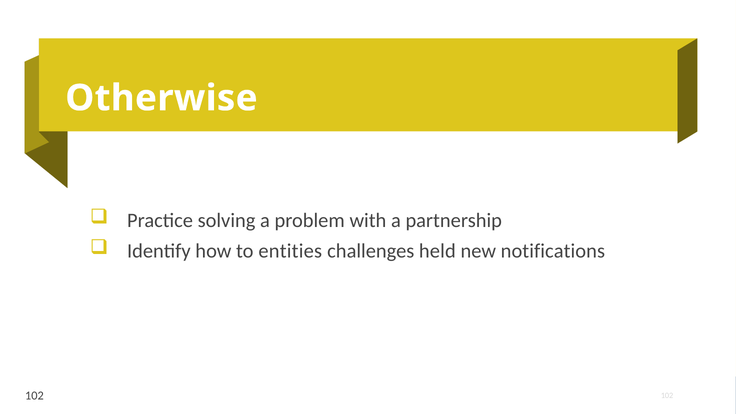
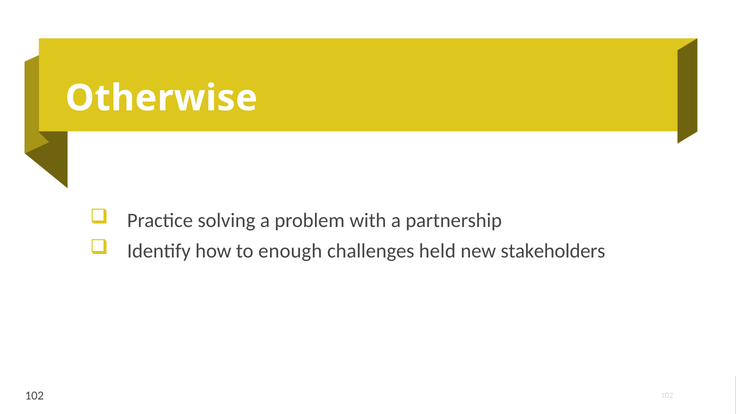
entities: entities -> enough (290, 251)
notifications: notifications -> stakeholders (553, 251)
